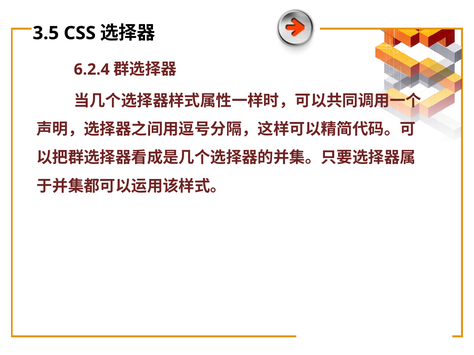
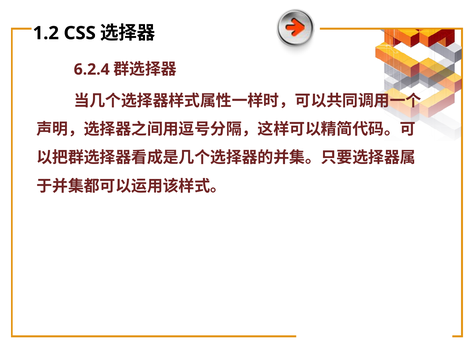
3.5: 3.5 -> 1.2 (46, 33)
